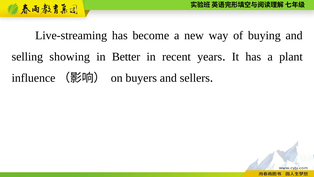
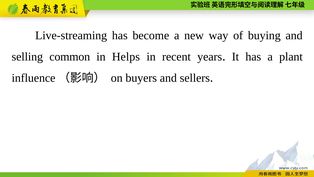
showing: showing -> common (70, 57)
Better: Better -> Helps (126, 57)
